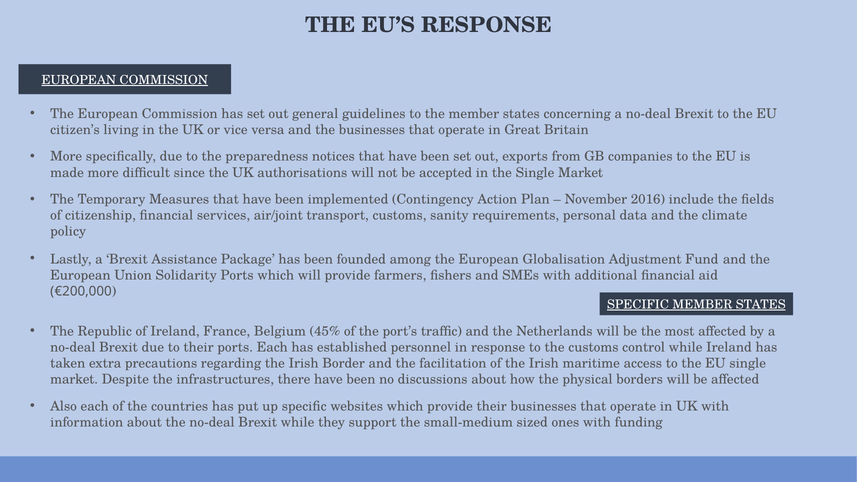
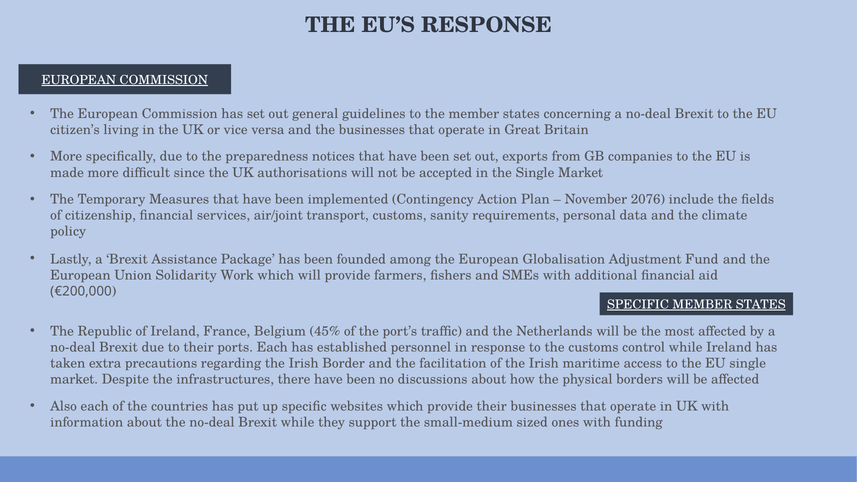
2016: 2016 -> 2076 (648, 199)
Solidarity Ports: Ports -> Work (237, 275)
